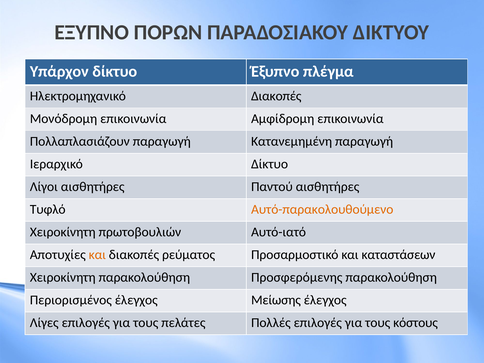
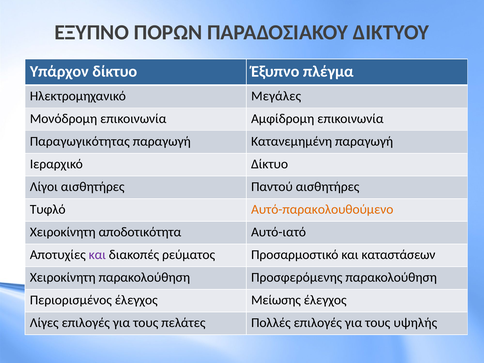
Ηλεκτρομηχανικό Διακοπές: Διακοπές -> Μεγάλες (276, 96)
Πολλαπλασιάζουν: Πολλαπλασιάζουν -> Παραγωγικότητας (80, 141)
πρωτοβουλιών: πρωτοβουλιών -> αποδοτικότητα (140, 232)
και colour: orange -> purple (97, 255)
κόστους: κόστους -> υψηλής (415, 323)
